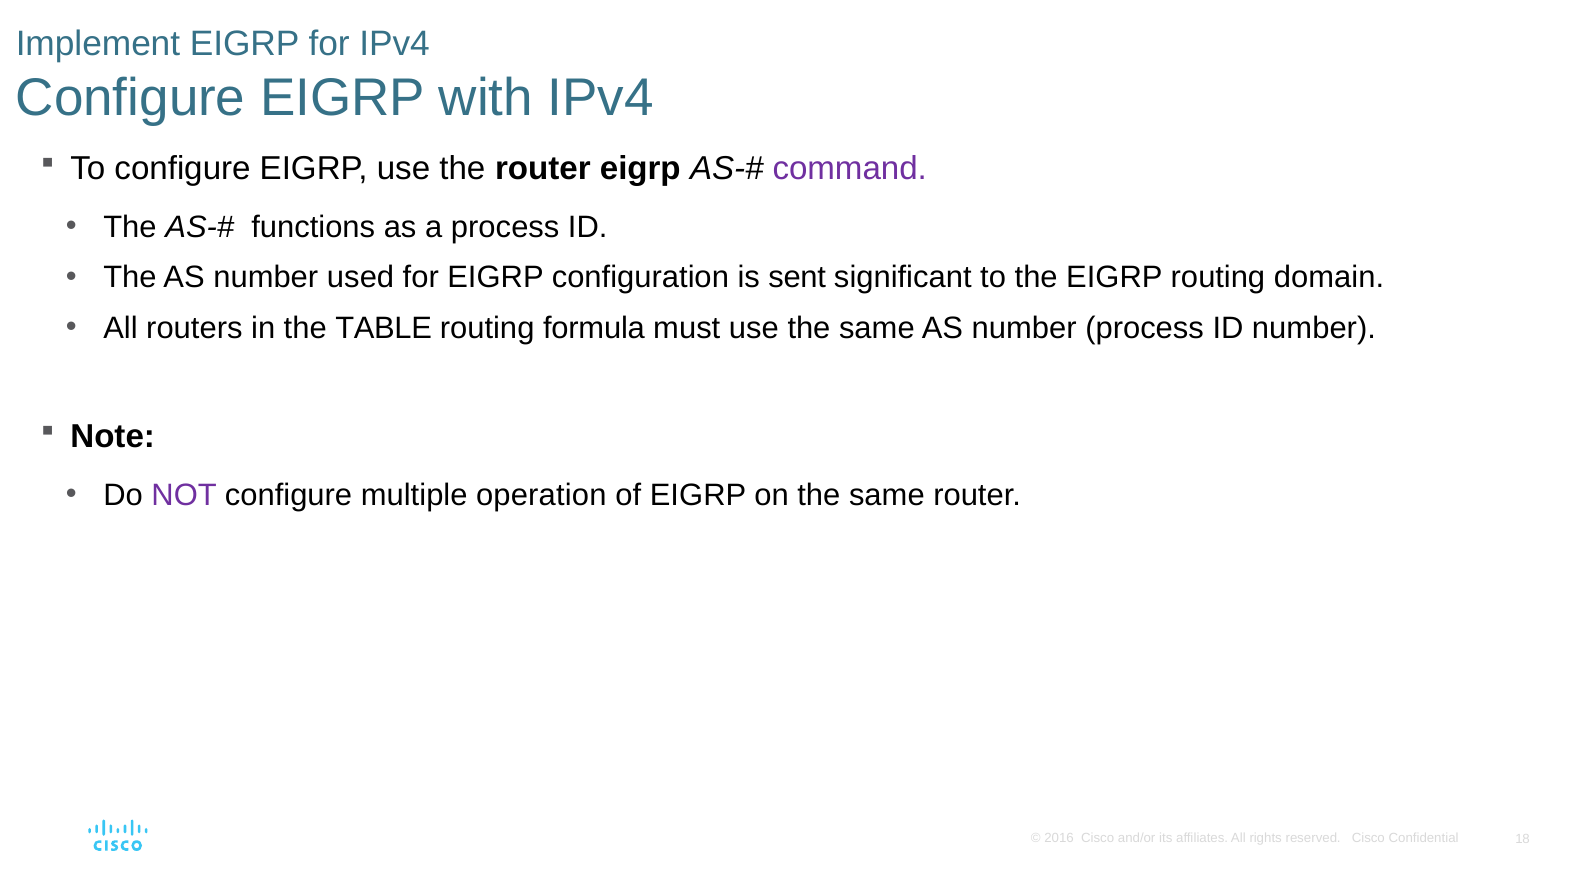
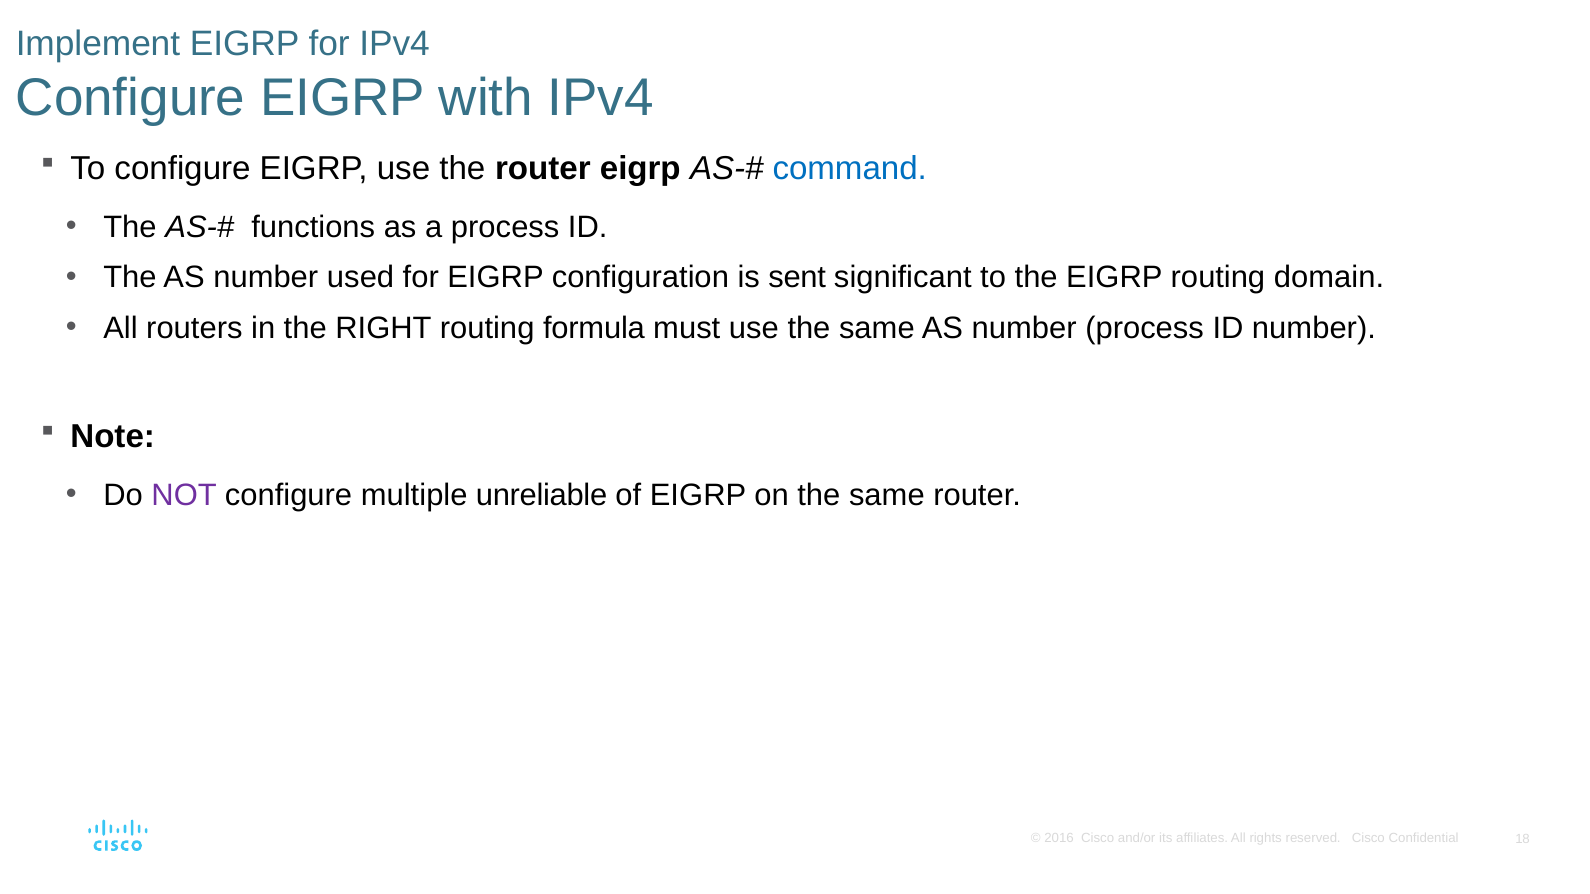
command colour: purple -> blue (850, 169)
TABLE: TABLE -> RIGHT (383, 328)
operation: operation -> unreliable (542, 495)
